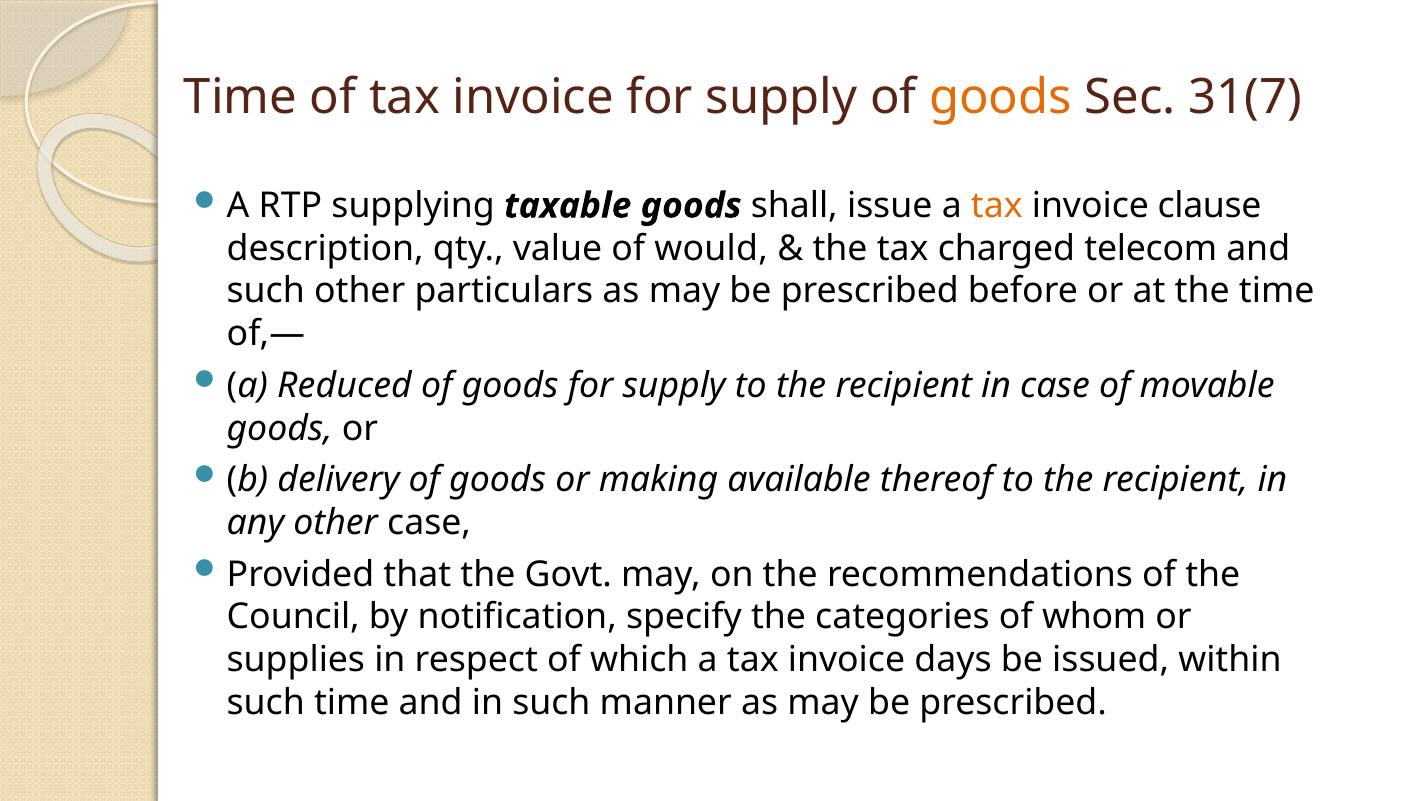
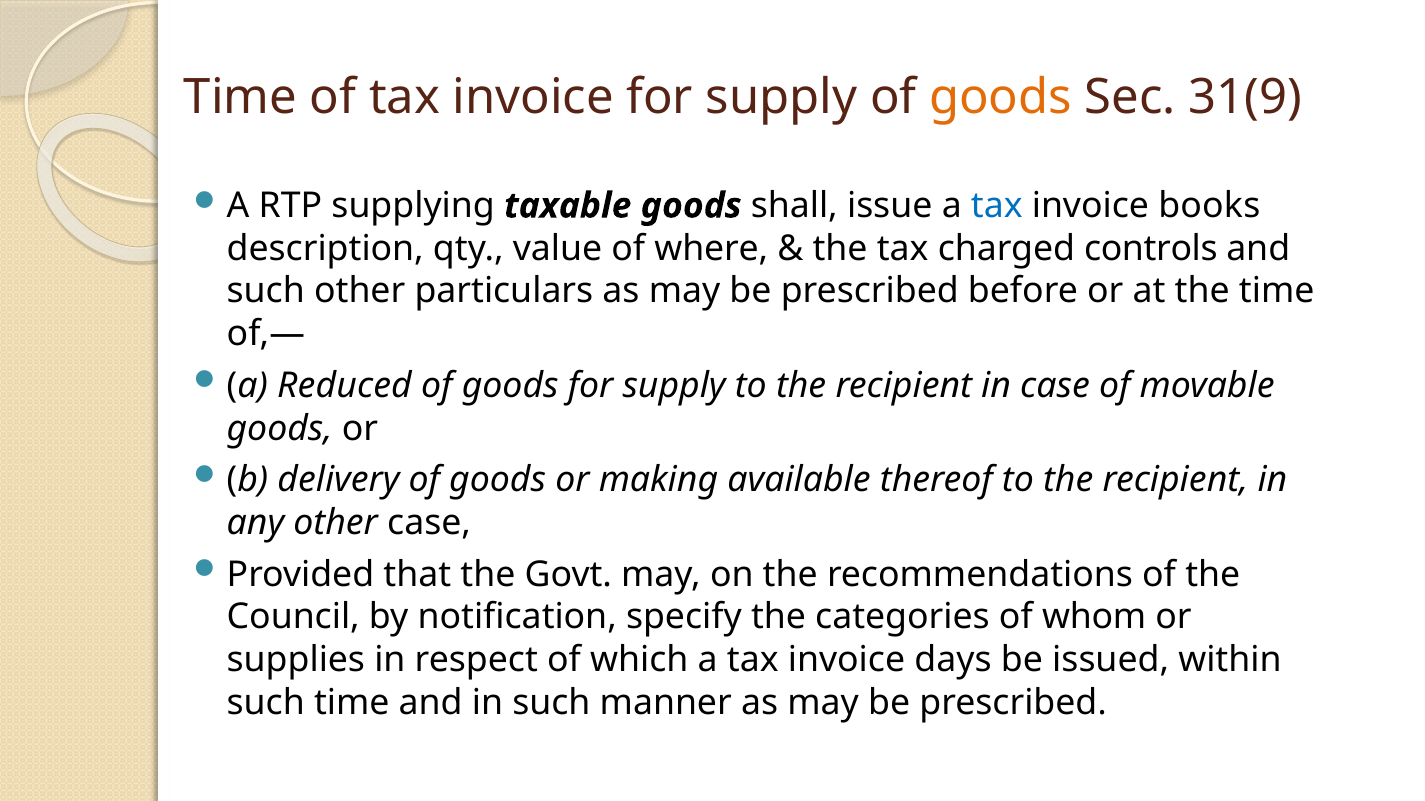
31(7: 31(7 -> 31(9 (1245, 97)
tax colour: orange -> blue (997, 206)
clause: clause -> books (1209, 206)
would: would -> where (711, 249)
telecom: telecom -> controls (1151, 249)
